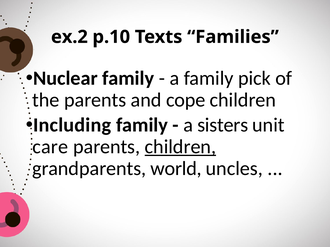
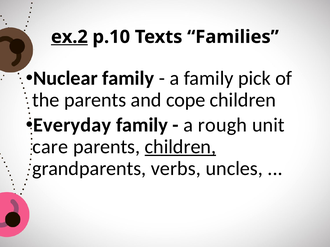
ex.2 underline: none -> present (69, 37)
Including: Including -> Everyday (72, 125)
sisters: sisters -> rough (223, 125)
world: world -> verbs (176, 169)
